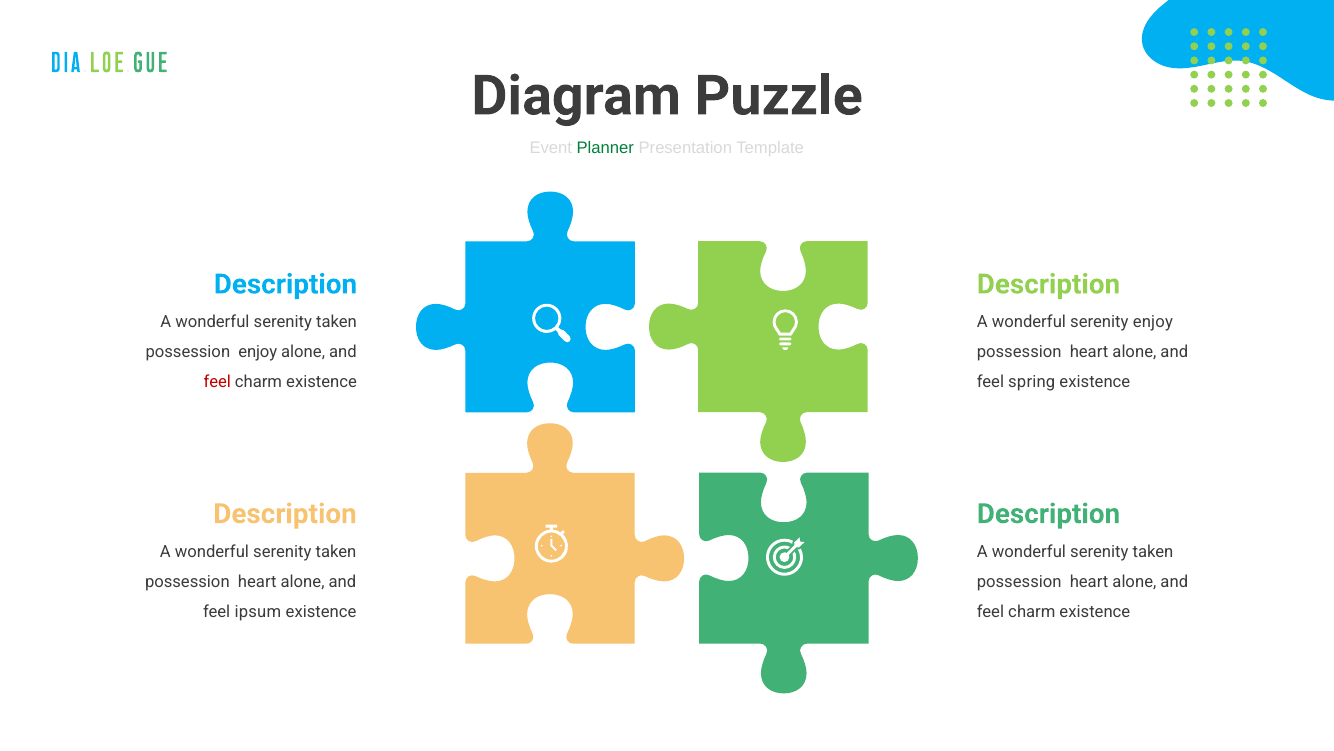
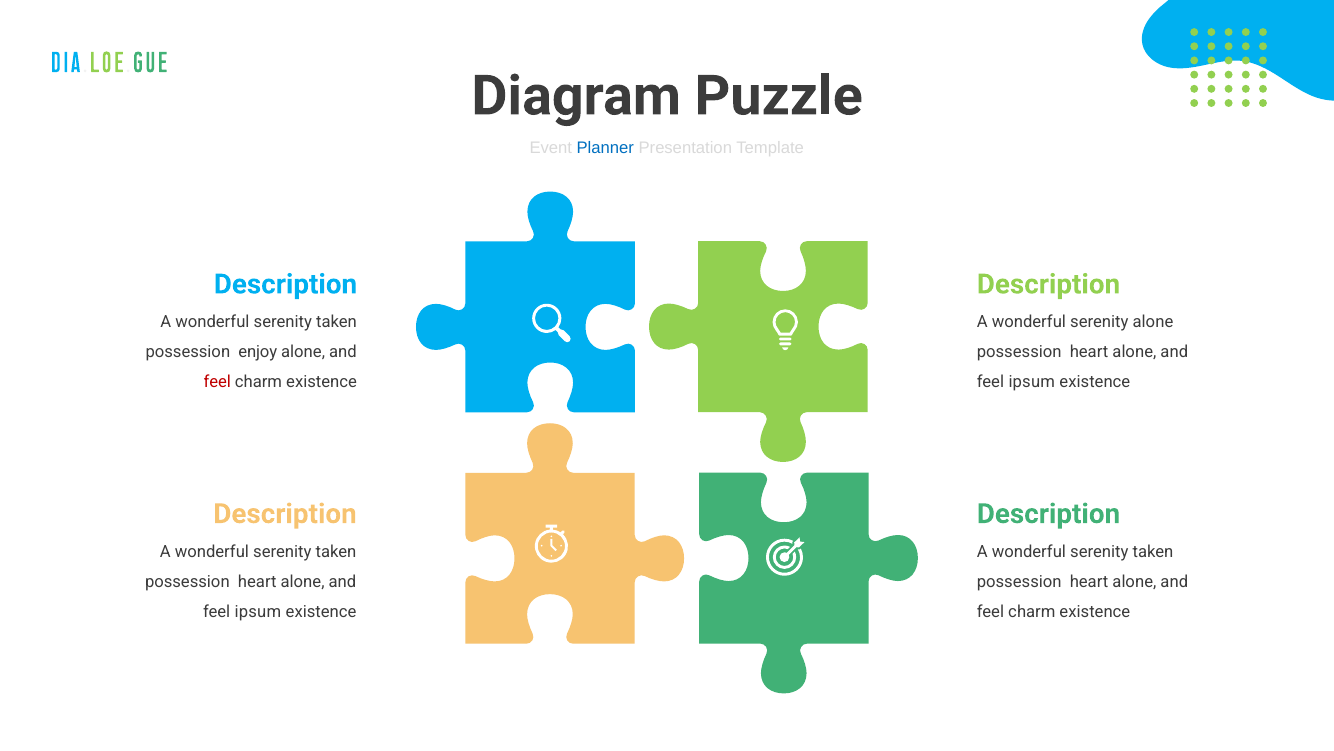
Planner colour: green -> blue (605, 148)
serenity enjoy: enjoy -> alone (1153, 322)
spring: spring -> ipsum (1032, 382)
